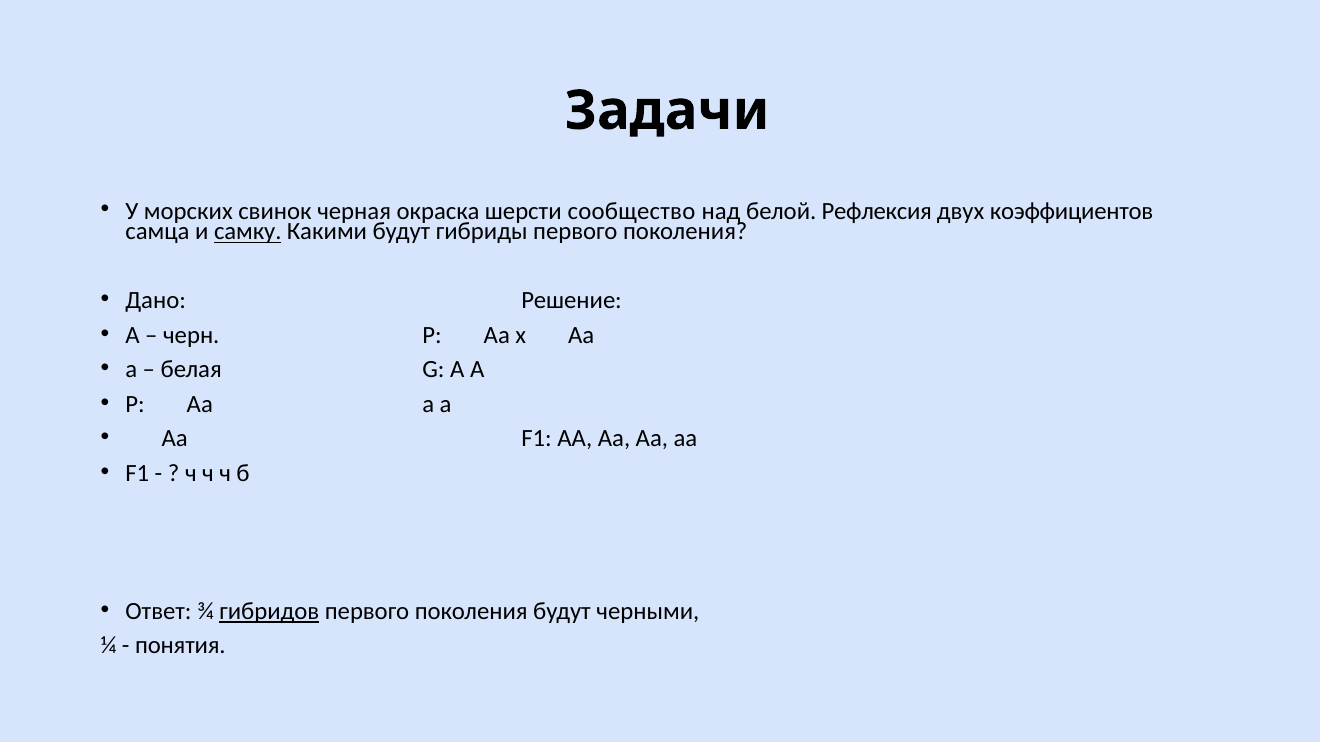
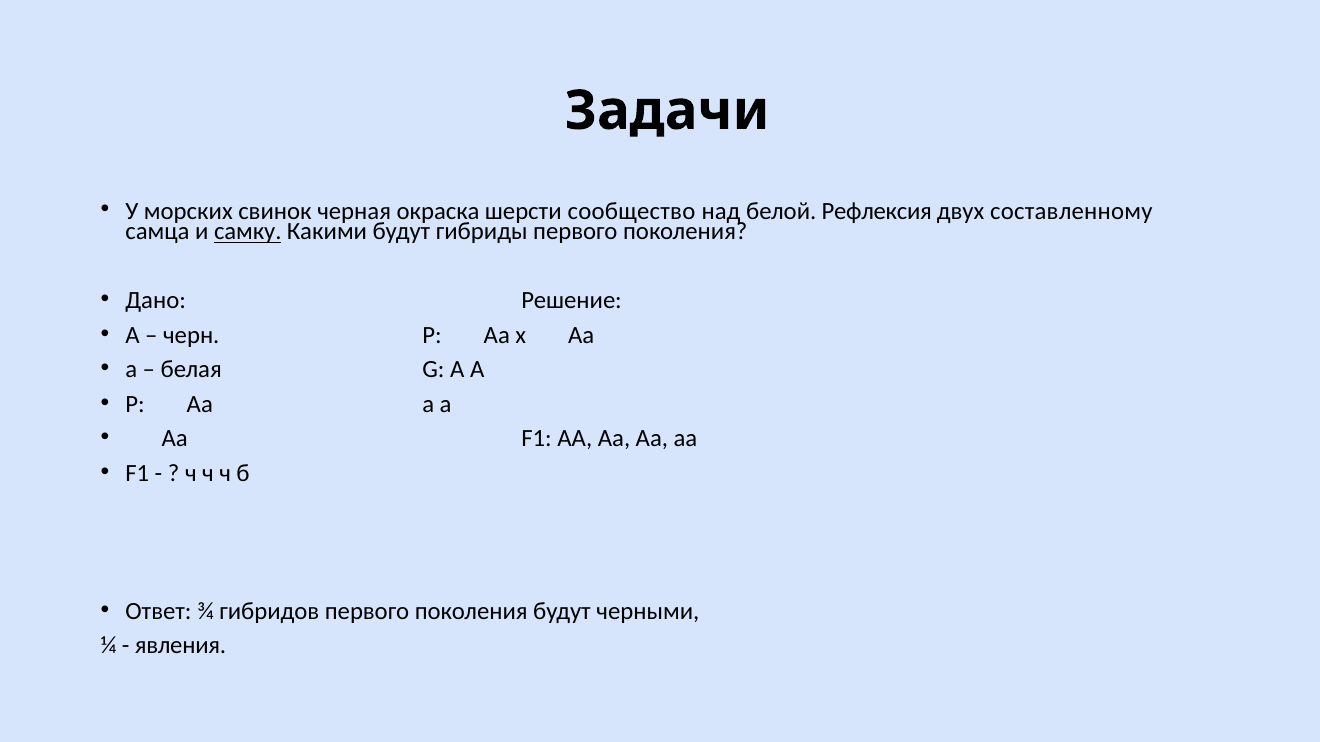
коэффициентов: коэффициентов -> составленному (1071, 211)
гибридов underline: present -> none (269, 612)
понятия: понятия -> явления (180, 646)
